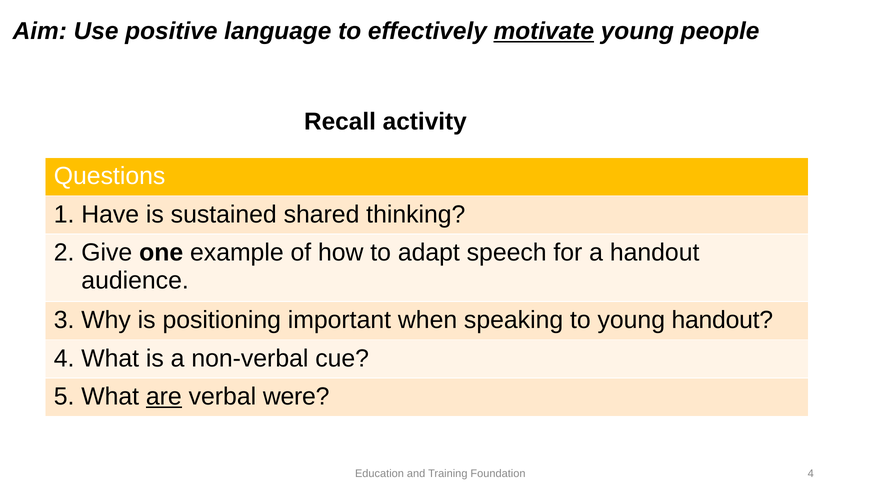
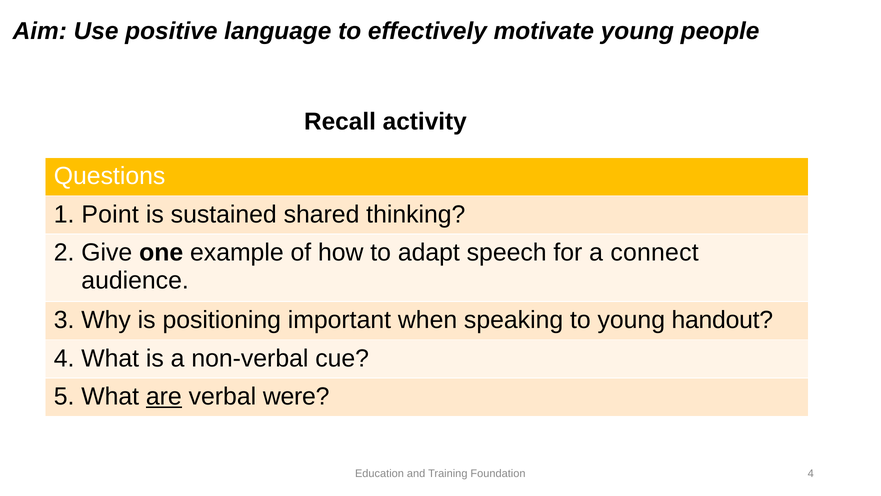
motivate underline: present -> none (544, 31)
Have: Have -> Point (110, 214)
a handout: handout -> connect (655, 252)
